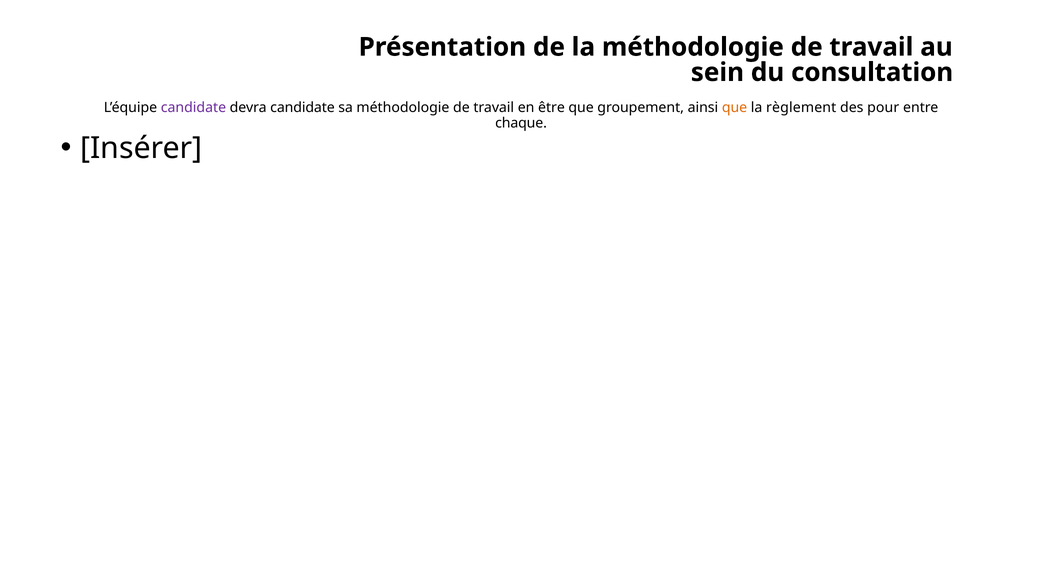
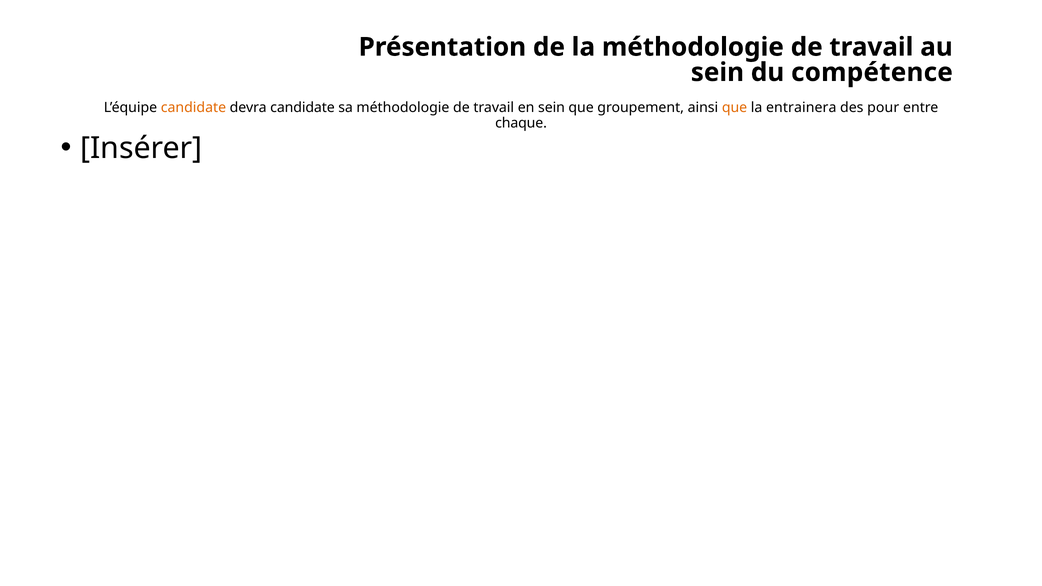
consultation: consultation -> compétence (872, 72)
candidate colour: purple -> orange (193, 108)
en être: être -> sein (552, 108)
règlement: règlement -> entrainera (801, 108)
